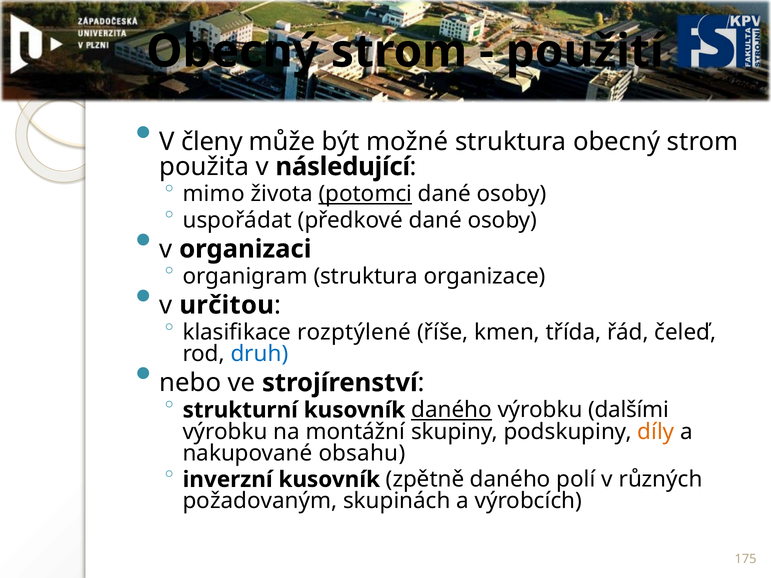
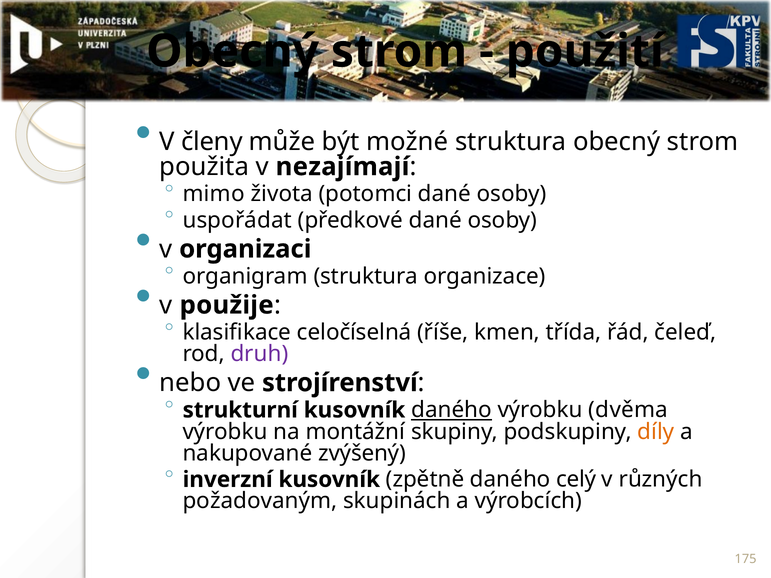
následující: následující -> nezajímají (343, 167)
potomci underline: present -> none (365, 194)
určitou: určitou -> použije (227, 305)
rozptýlené: rozptýlené -> celočíselná (354, 333)
druh colour: blue -> purple (259, 354)
dalšími: dalšími -> dvěma (628, 410)
obsahu: obsahu -> zvýšený (362, 453)
polí: polí -> celý (576, 480)
